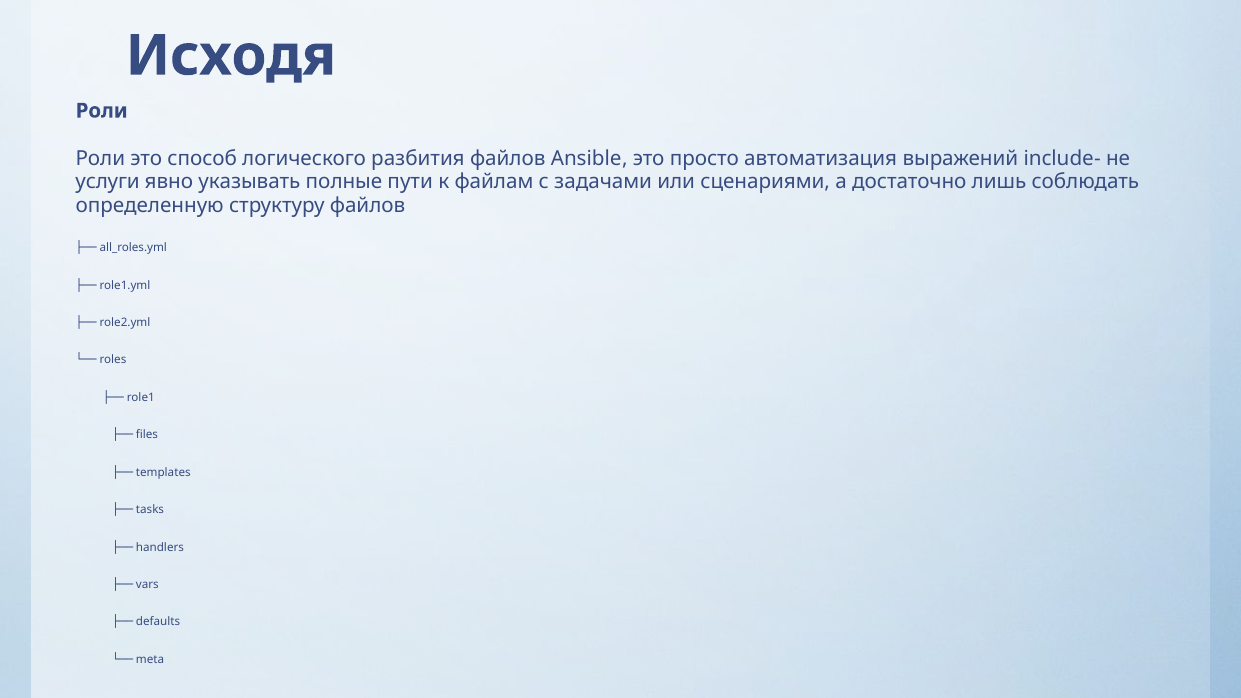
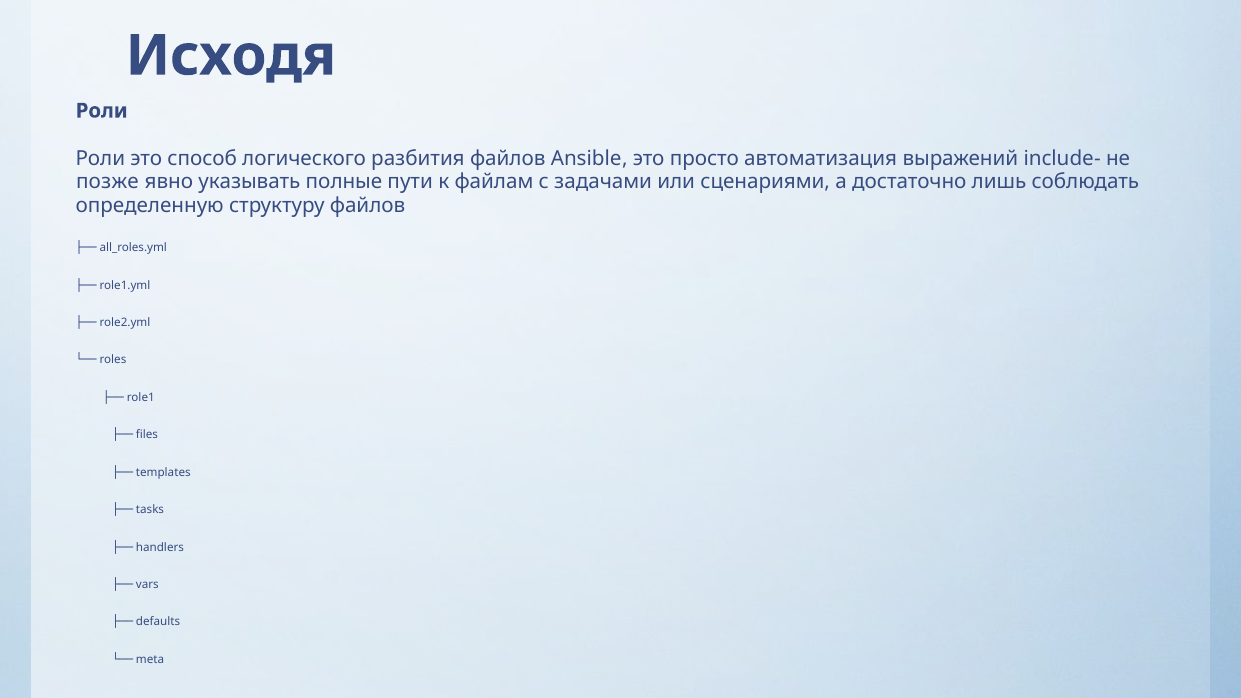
услуги: услуги -> позже (107, 182)
